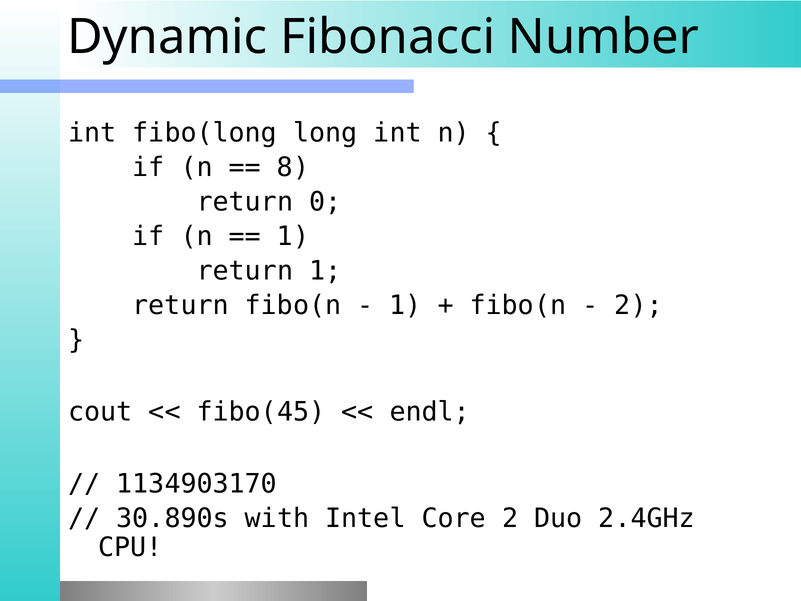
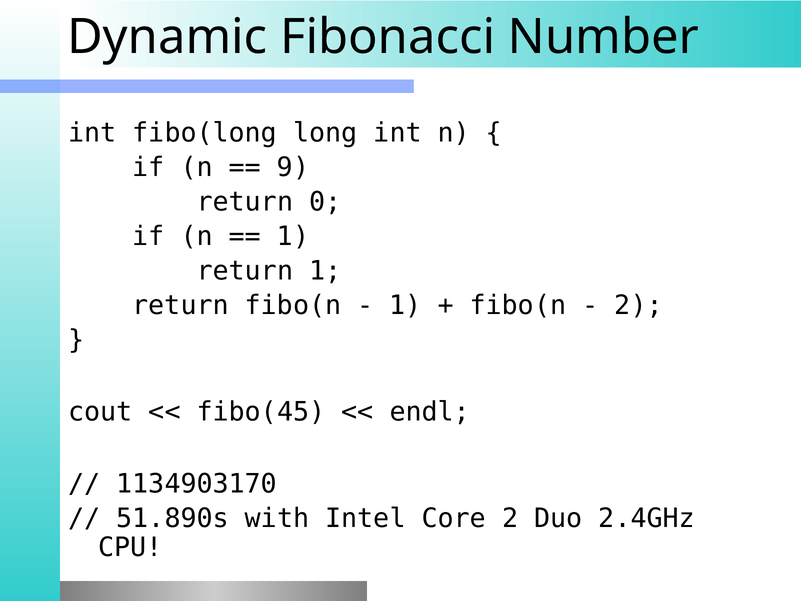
8: 8 -> 9 (293, 167)
30.890s: 30.890s -> 51.890s (173, 518)
